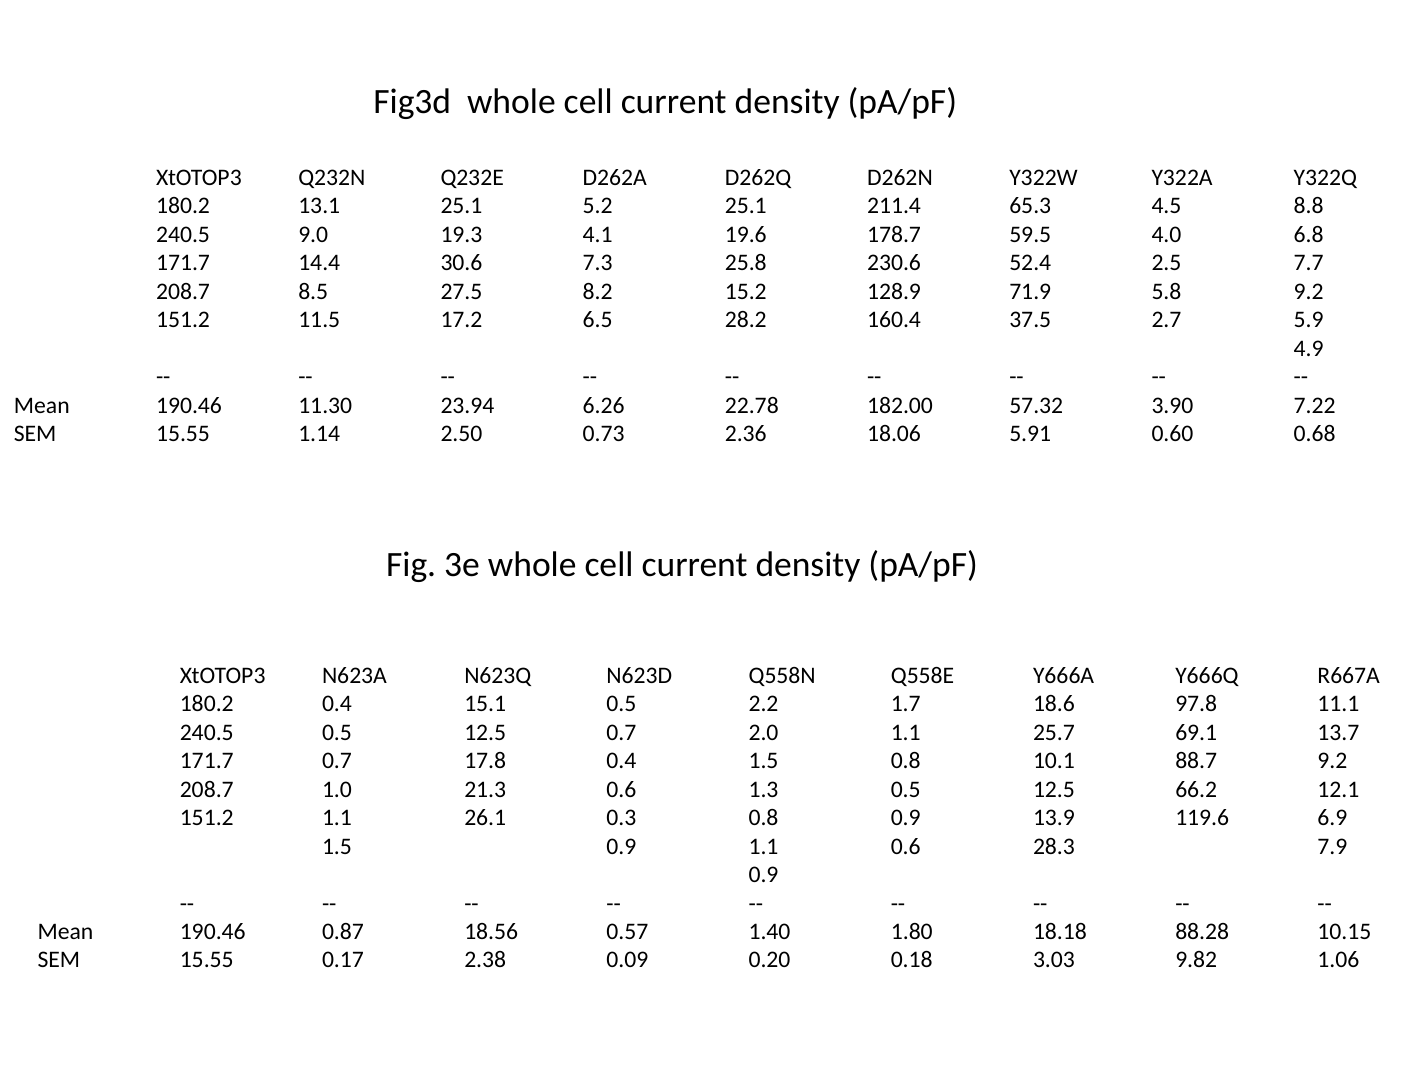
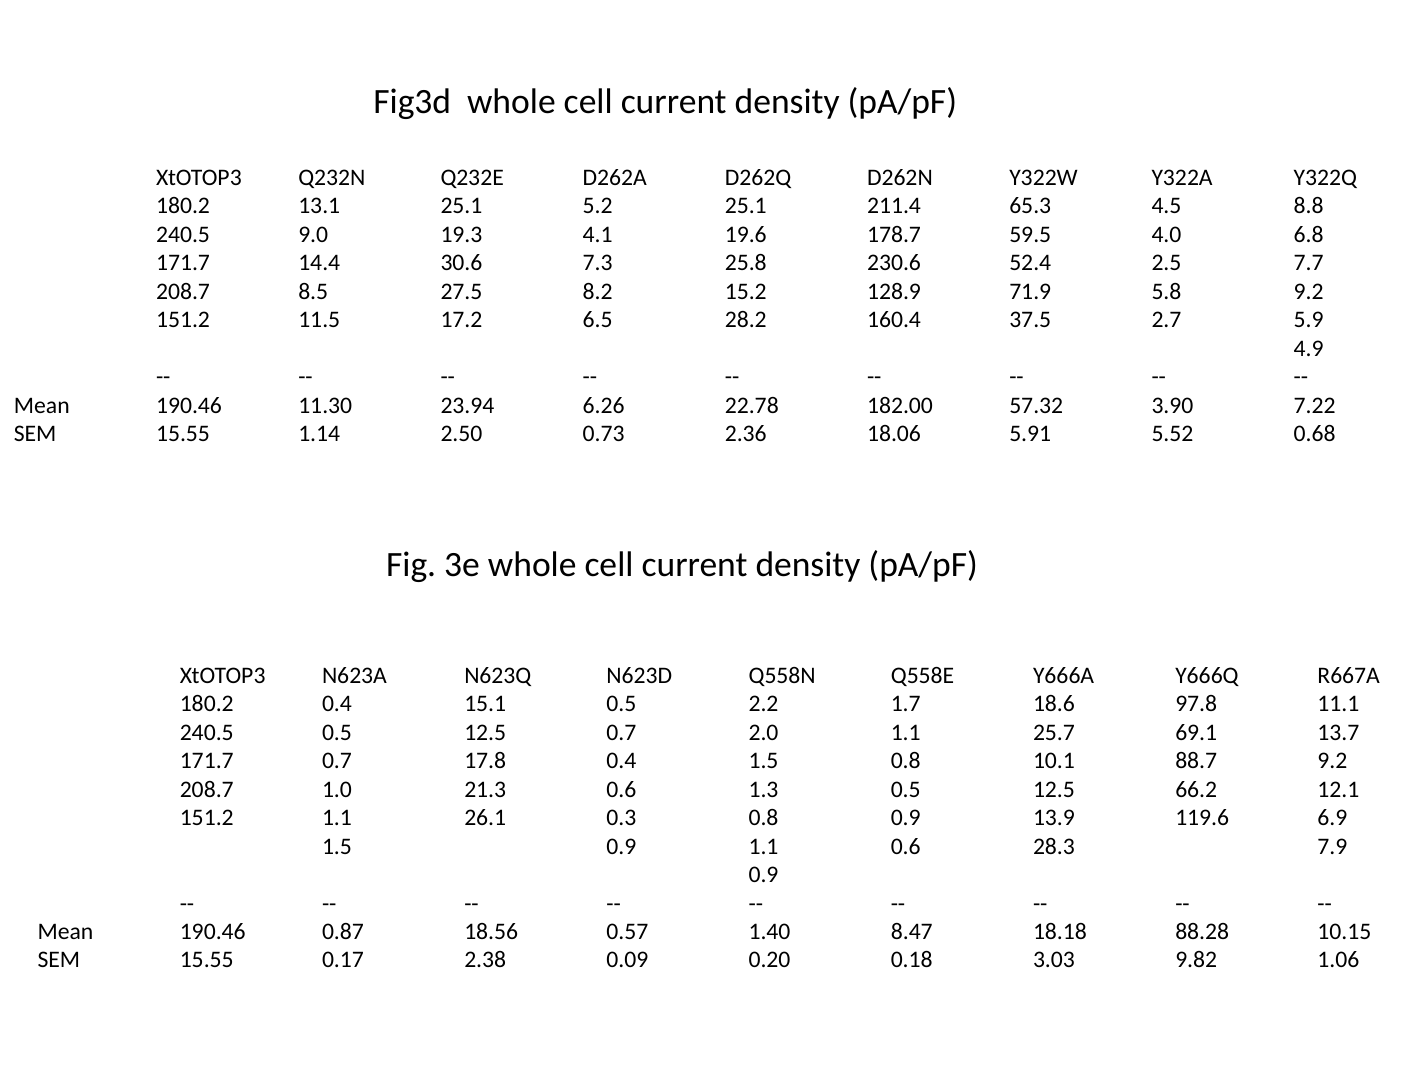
0.60: 0.60 -> 5.52 (1172, 434)
1.80: 1.80 -> 8.47 (912, 931)
